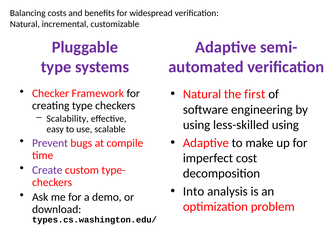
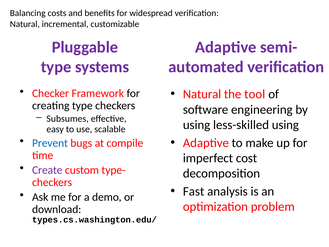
first: first -> tool (255, 94)
Scalability: Scalability -> Subsumes (68, 119)
Prevent colour: purple -> blue (50, 143)
Into: Into -> Fast (194, 191)
